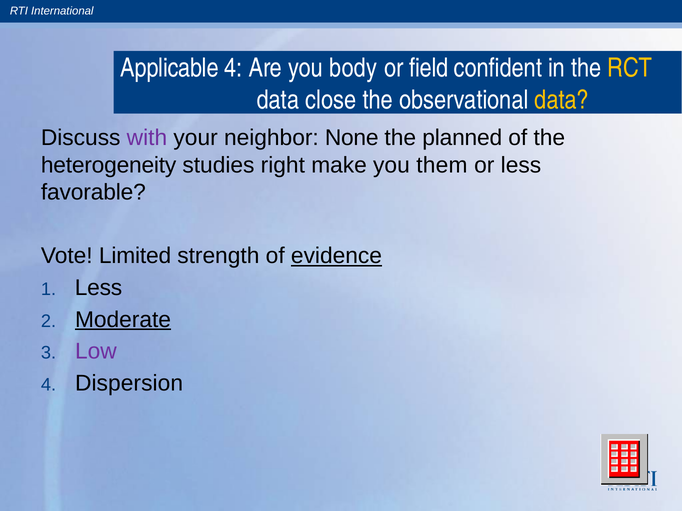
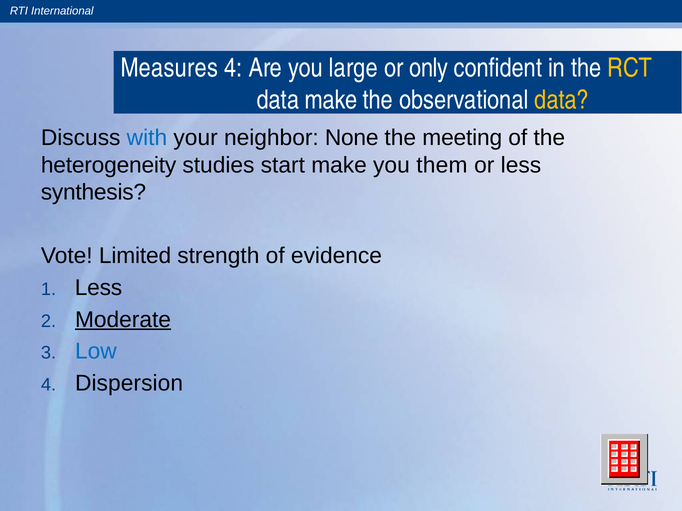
Applicable: Applicable -> Measures (169, 68)
body: body -> large (353, 68)
field: field -> only (429, 68)
data close: close -> make (331, 100)
with colour: purple -> blue (147, 138)
planned: planned -> meeting (462, 138)
right: right -> start (283, 165)
favorable: favorable -> synthesis (93, 193)
evidence underline: present -> none (336, 256)
Low colour: purple -> blue (96, 352)
